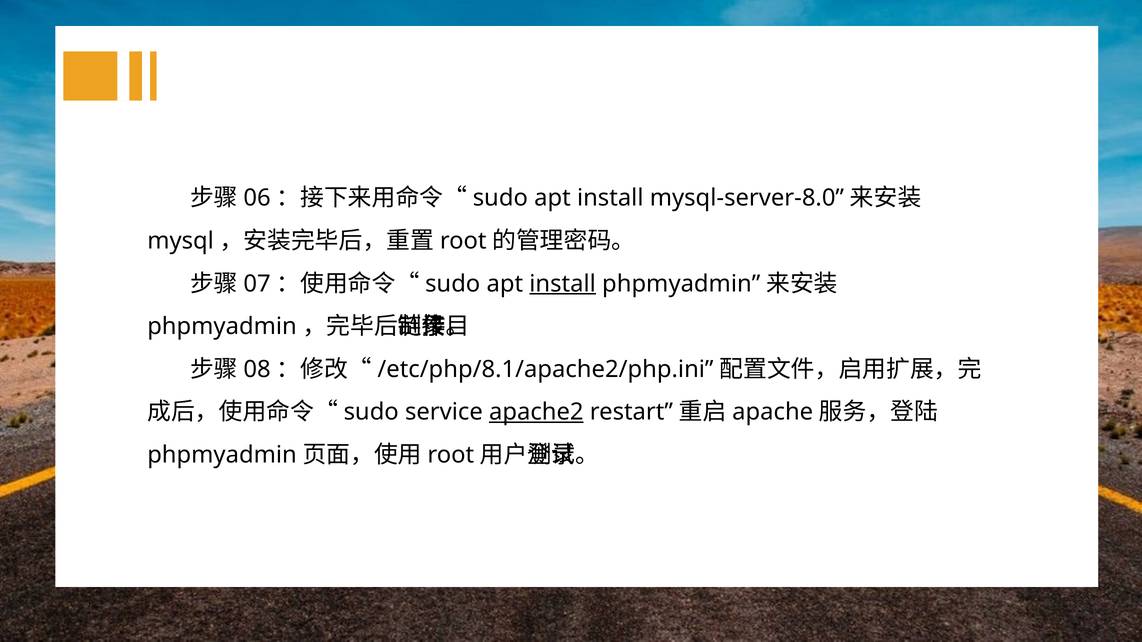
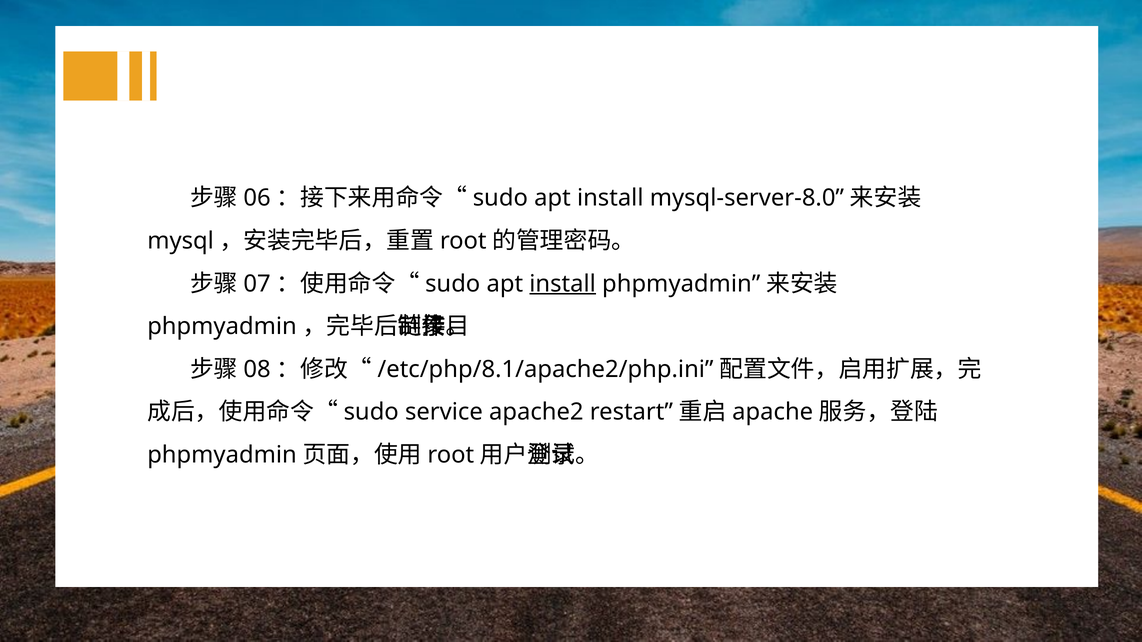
apache2 underline: present -> none (536, 412)
